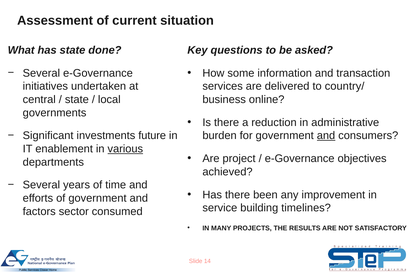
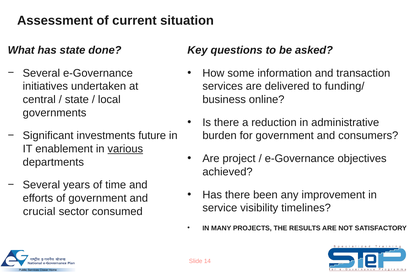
country/: country/ -> funding/ (345, 86)
and underline: present -> none (326, 136)
building: building -> visibility (259, 208)
factors: factors -> crucial (39, 212)
